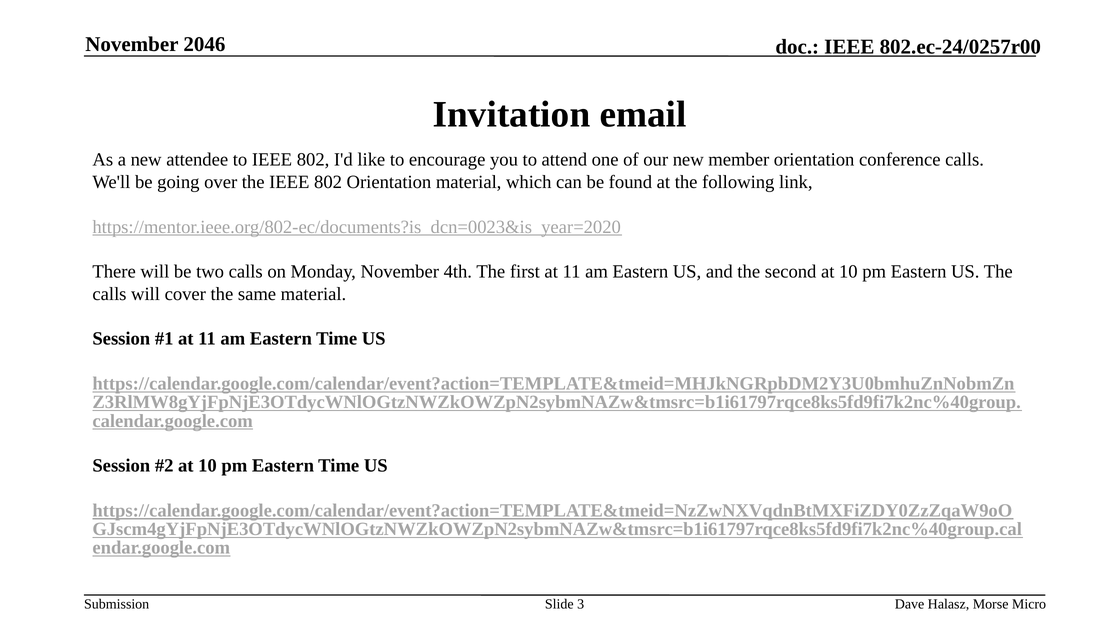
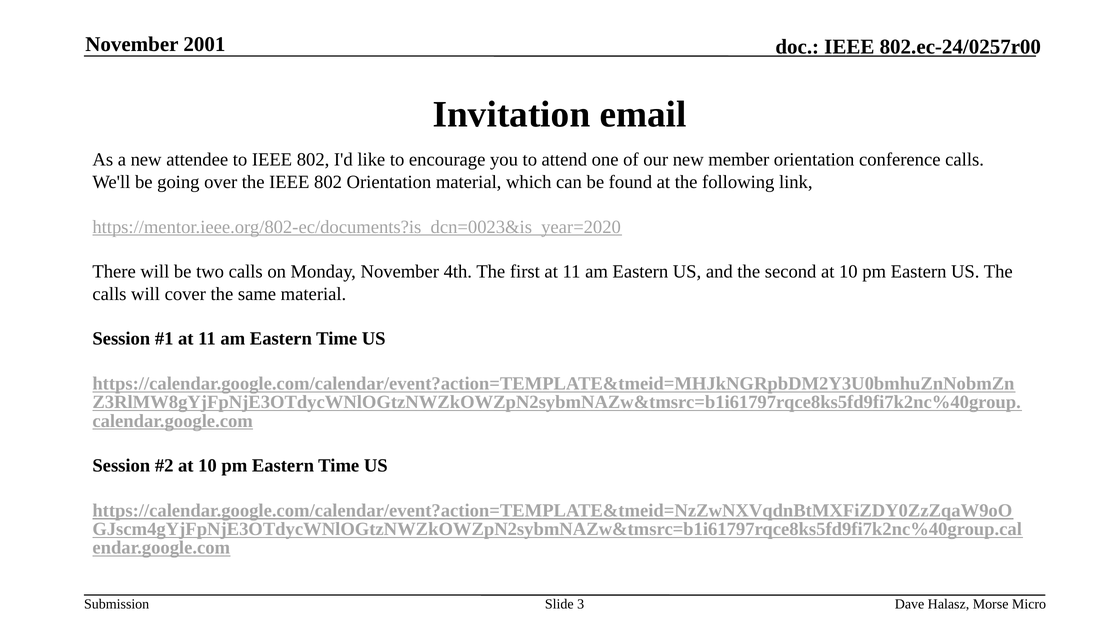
2046: 2046 -> 2001 (204, 45)
